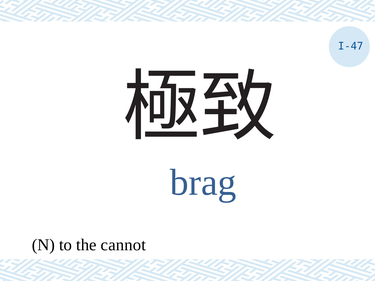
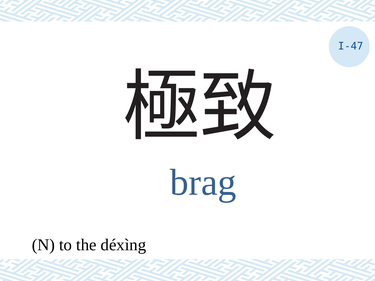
cannot: cannot -> déxìng (123, 245)
